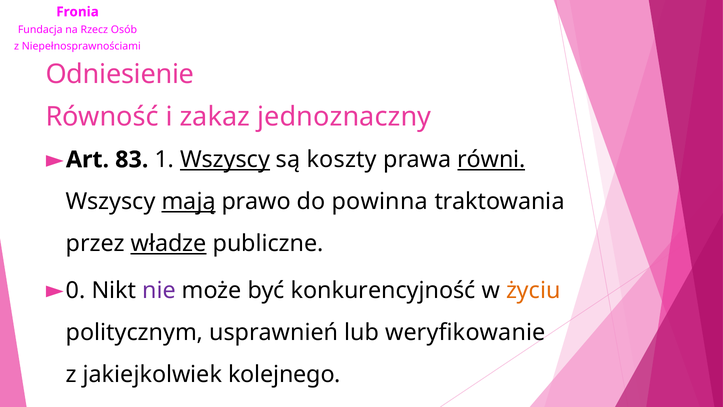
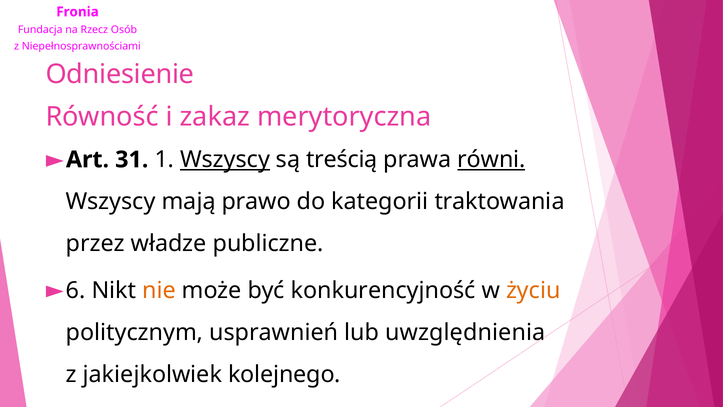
jednoznaczny: jednoznaczny -> merytoryczna (344, 116)
83: 83 -> 31 (132, 159)
koszty: koszty -> treścią (342, 159)
mają underline: present -> none (189, 202)
powinna: powinna -> kategorii (380, 202)
władze underline: present -> none (169, 244)
0: 0 -> 6 (76, 290)
nie colour: purple -> orange (159, 290)
weryfikowanie: weryfikowanie -> uwzględnienia (465, 332)
